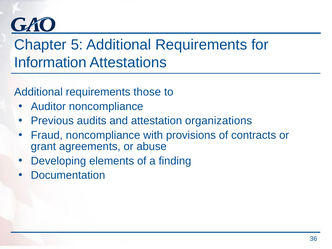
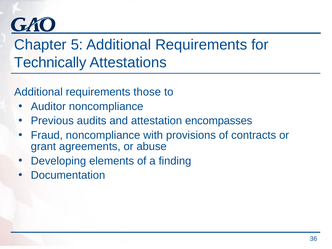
Information: Information -> Technically (50, 62)
organizations: organizations -> encompasses (219, 121)
